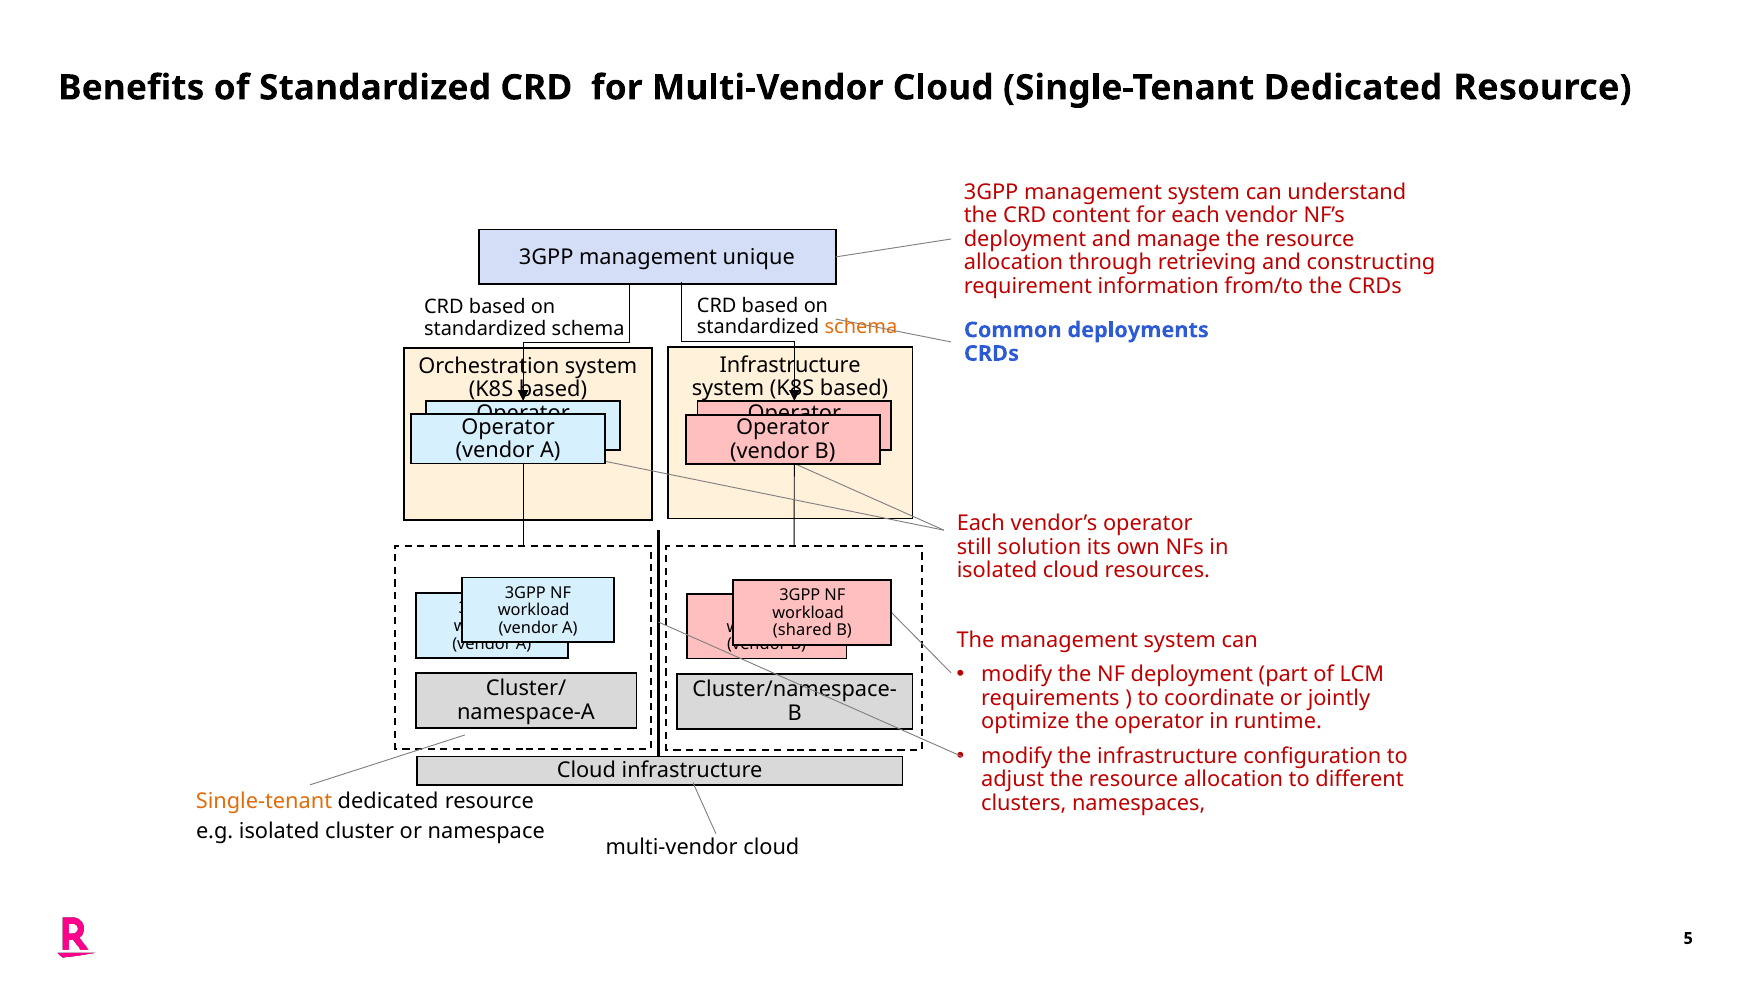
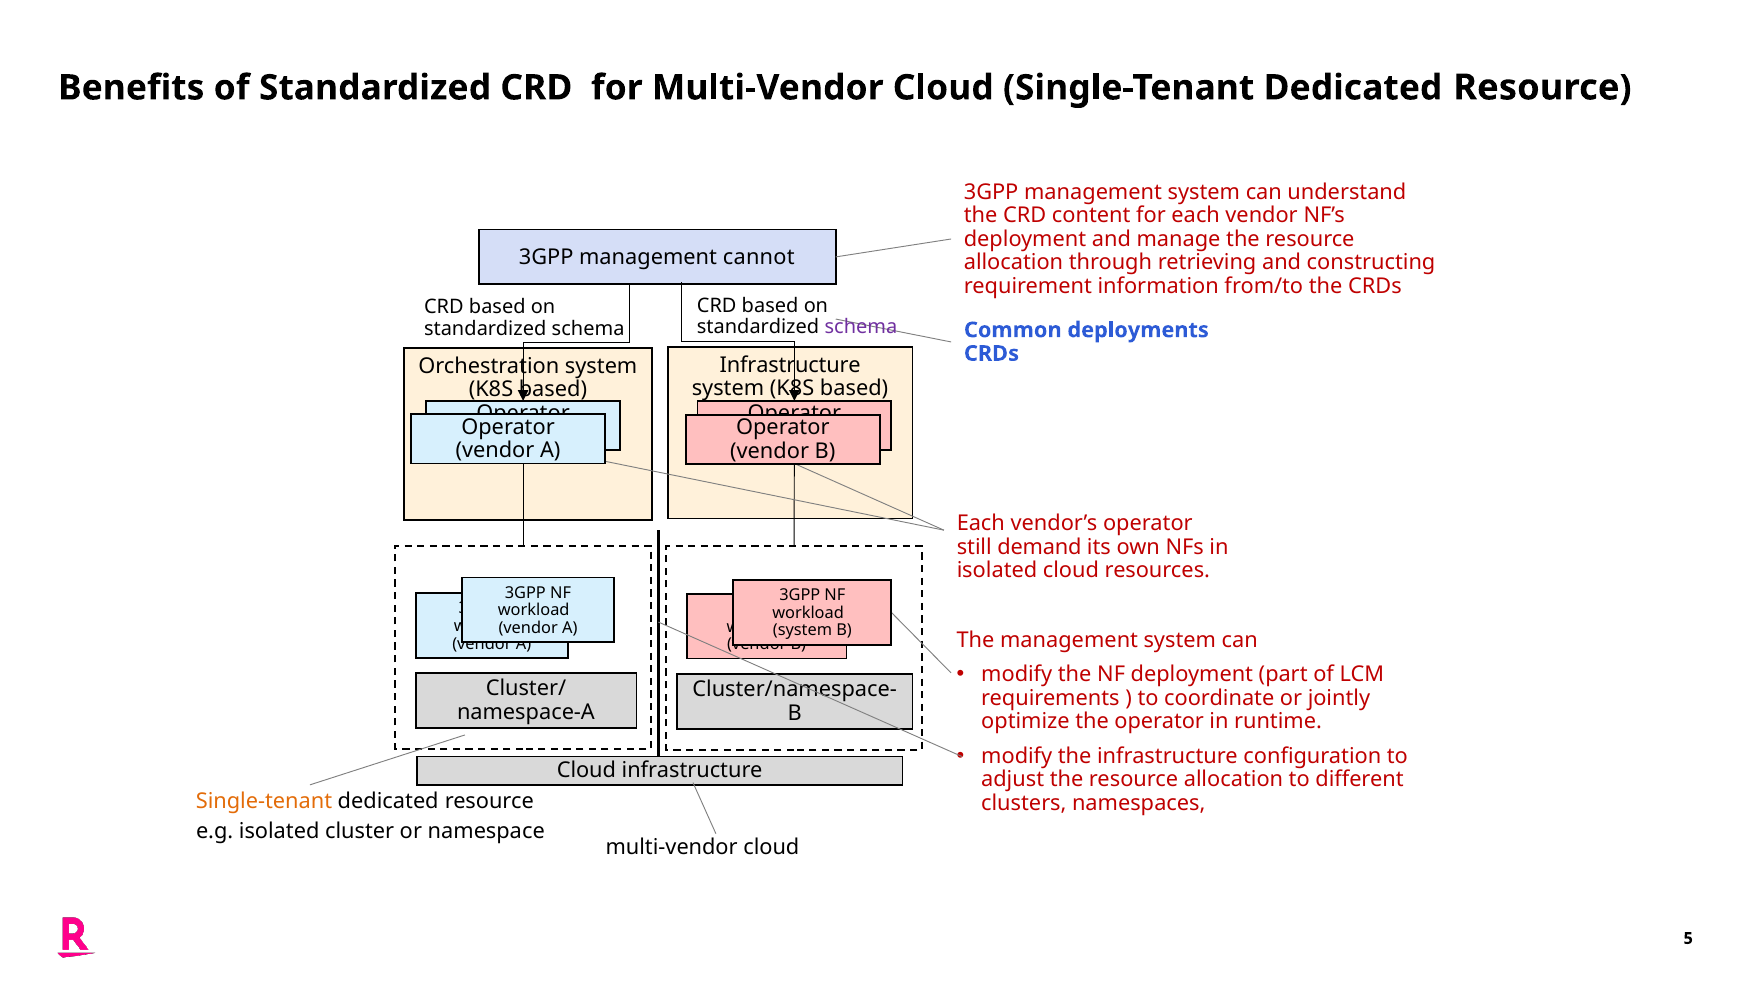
unique: unique -> cannot (759, 257)
schema colour: orange -> purple (861, 327)
solution: solution -> demand (1040, 547)
shared: shared -> system (802, 631)
